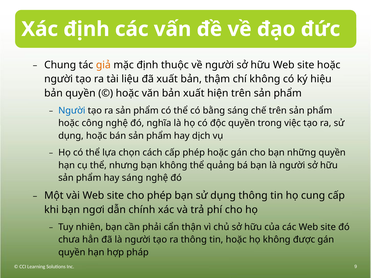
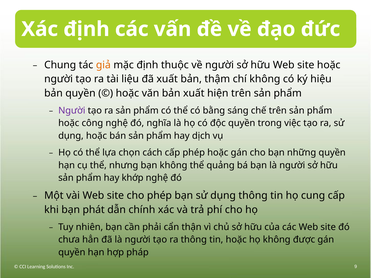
Người colour: blue -> purple (72, 111)
hay sáng: sáng -> khớp (133, 178)
ngơi: ngơi -> phát (94, 210)
